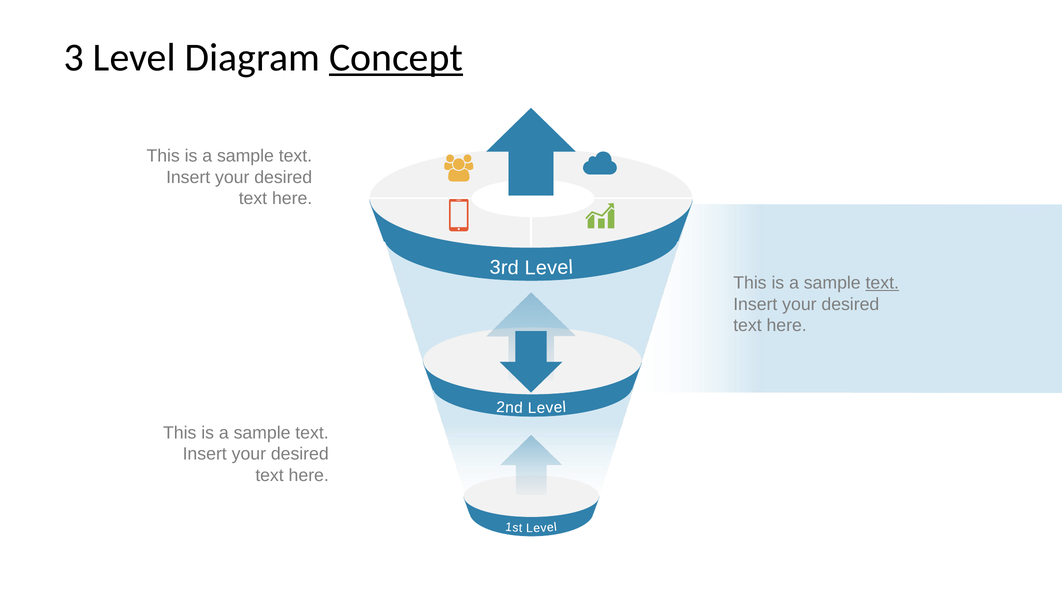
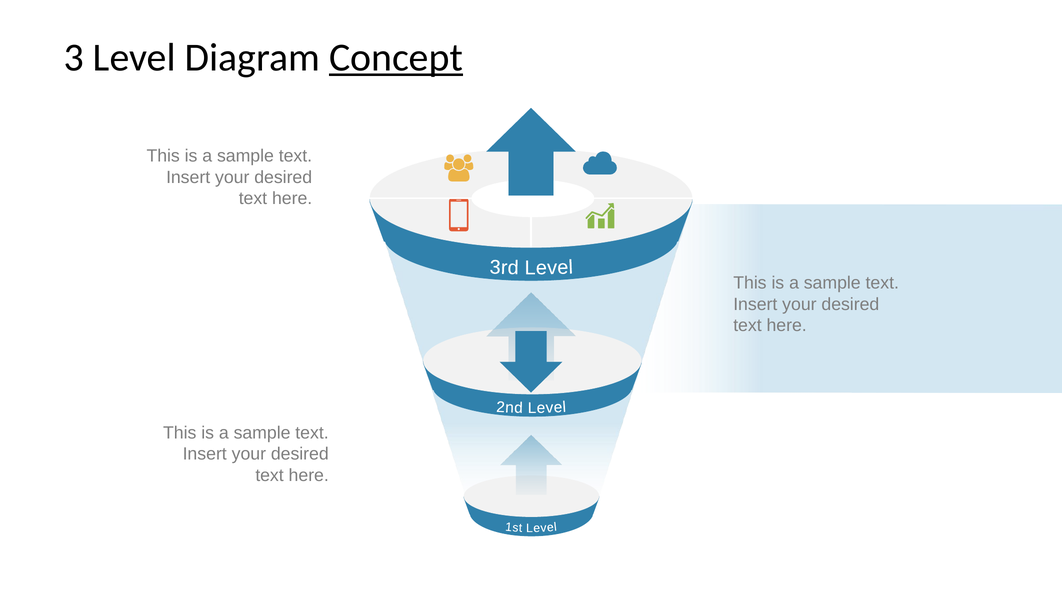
text underline: present -> none (882, 283)
